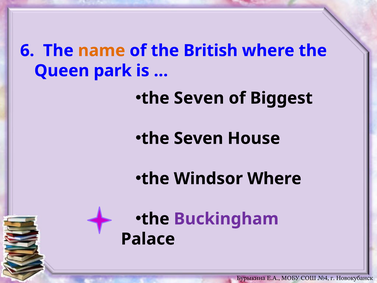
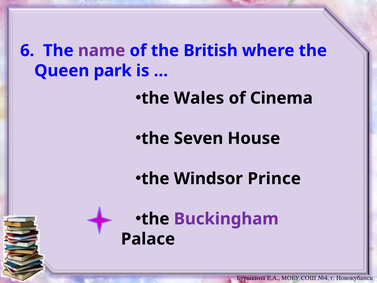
name colour: orange -> purple (102, 51)
Seven: Seven -> Wales (199, 98)
Biggest: Biggest -> Cinema (281, 98)
Windsor Where: Where -> Prince (274, 178)
